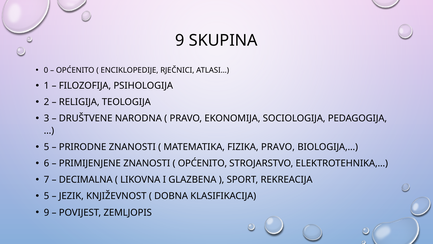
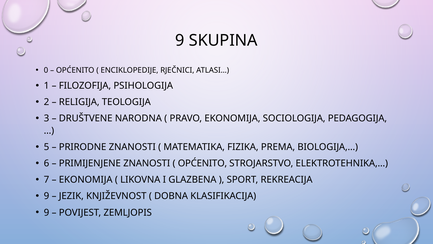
FIZIKA PRAVO: PRAVO -> PREMA (278, 147)
DECIMALNA: DECIMALNA -> EKONOMIJA (86, 180)
5: 5 -> 9 (47, 196)
